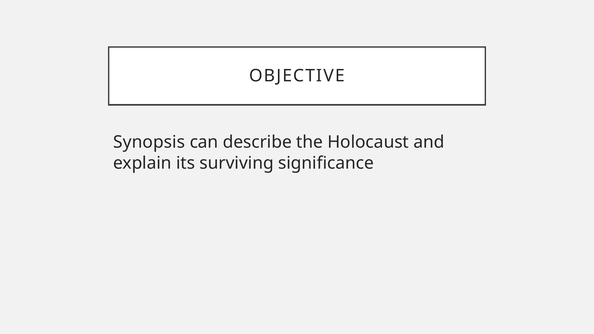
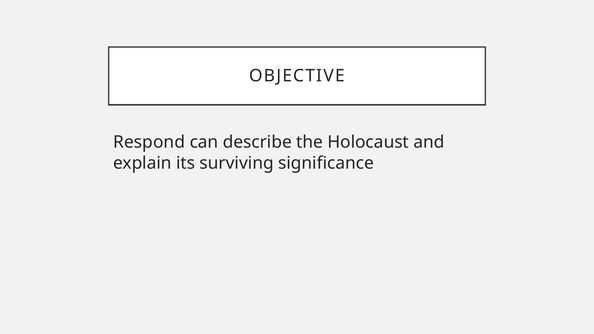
Synopsis: Synopsis -> Respond (149, 142)
